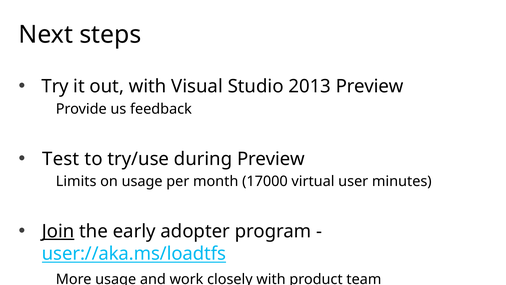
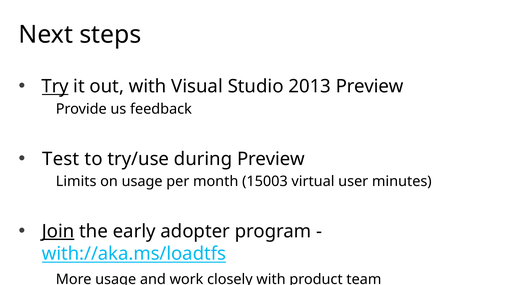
Try underline: none -> present (55, 86)
17000: 17000 -> 15003 (265, 181)
user://aka.ms/loadtfs: user://aka.ms/loadtfs -> with://aka.ms/loadtfs (134, 253)
